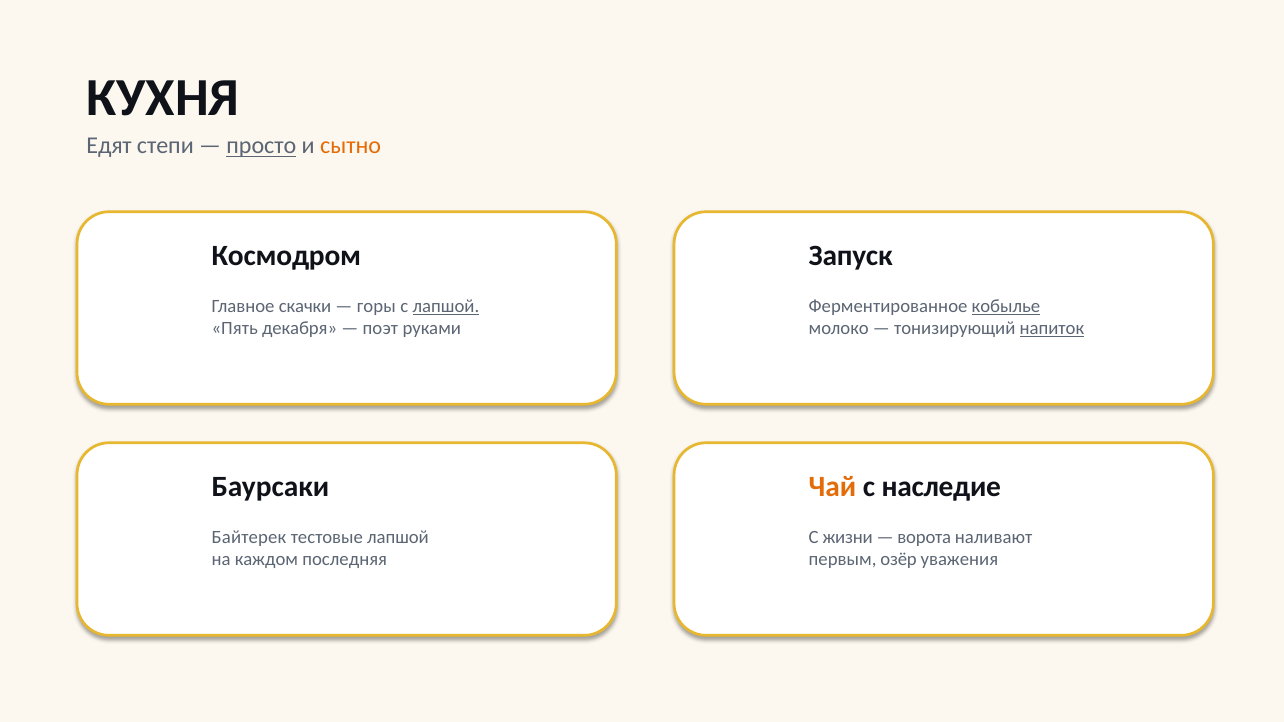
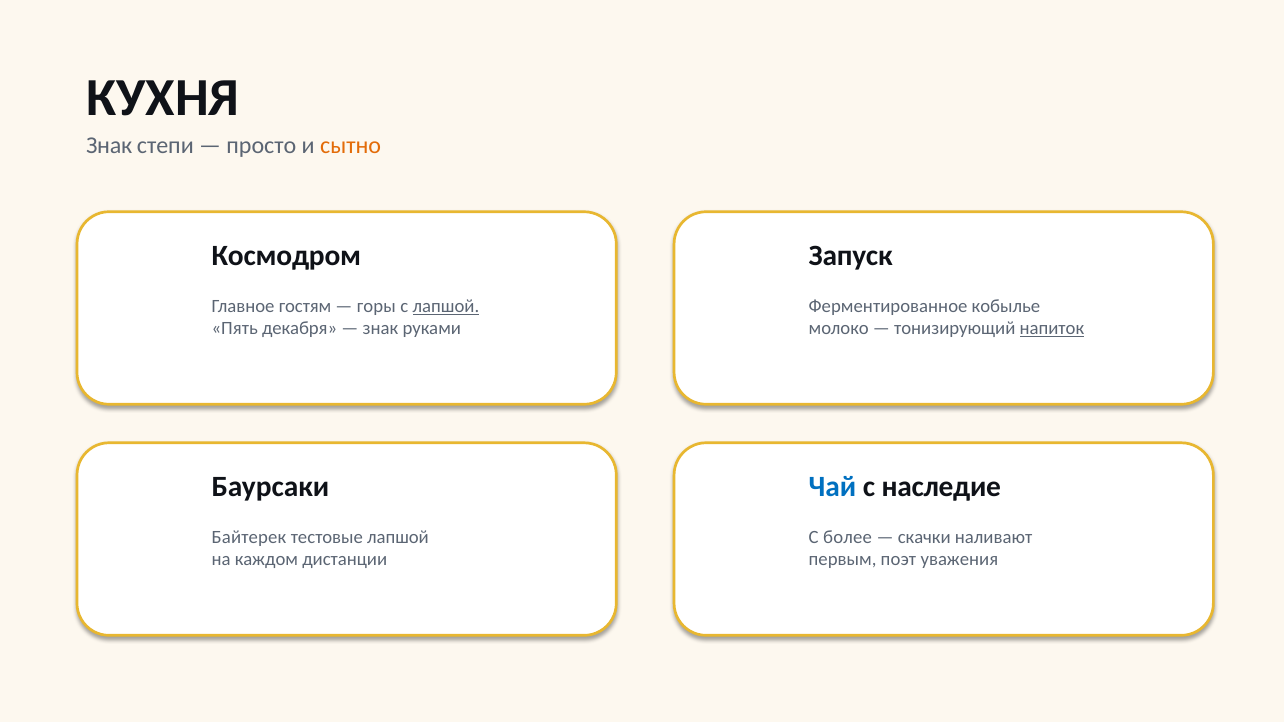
Едят: Едят -> Знак (109, 146)
просто underline: present -> none (261, 146)
скачки: скачки -> гостям (305, 306)
кобылье underline: present -> none (1006, 306)
поэт: поэт -> знак (380, 329)
Чай colour: orange -> blue (833, 487)
жизни: жизни -> более (847, 537)
ворота: ворота -> скачки (924, 537)
последняя: последняя -> дистанции (345, 560)
озёр: озёр -> поэт (898, 560)
